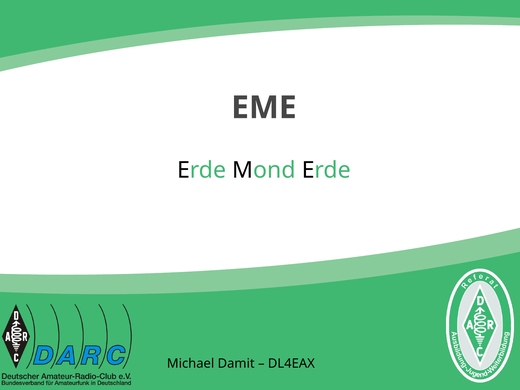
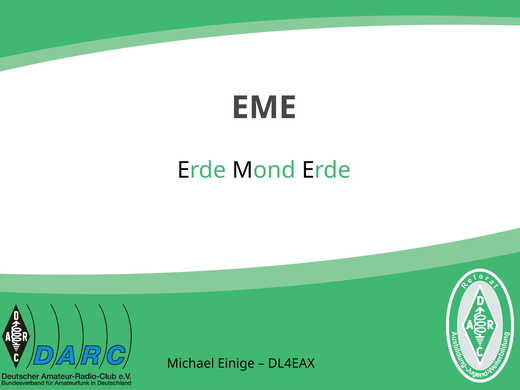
Damit: Damit -> Einige (236, 364)
